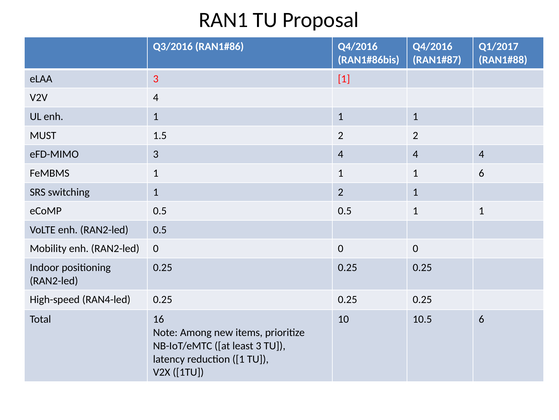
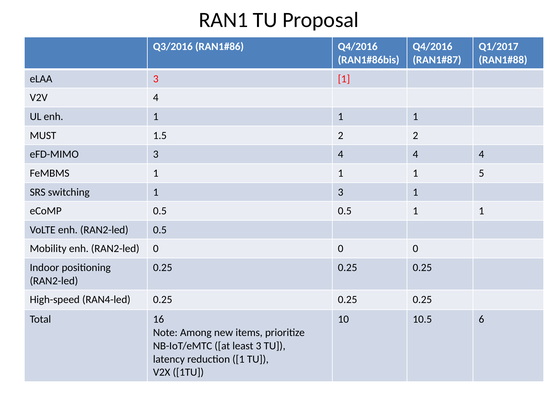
1 6: 6 -> 5 (481, 173)
1 2: 2 -> 3 (341, 192)
